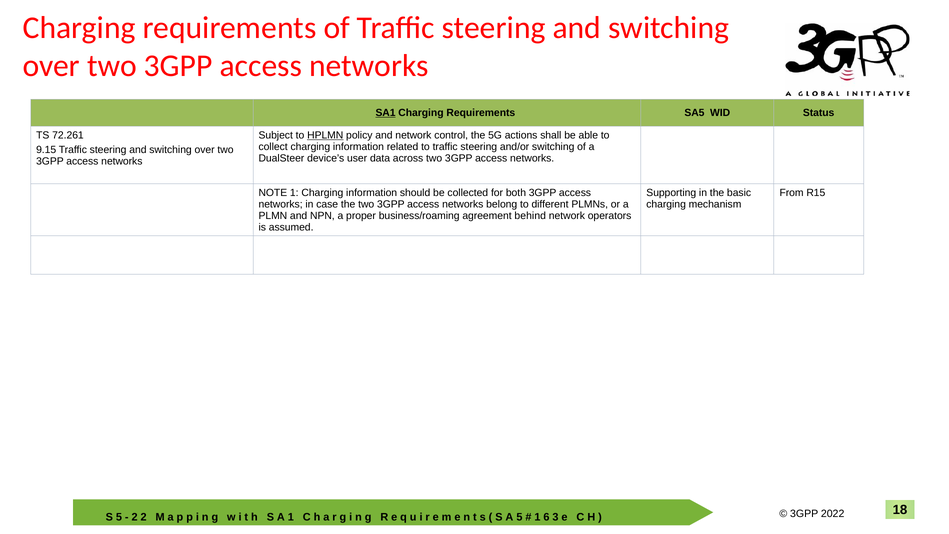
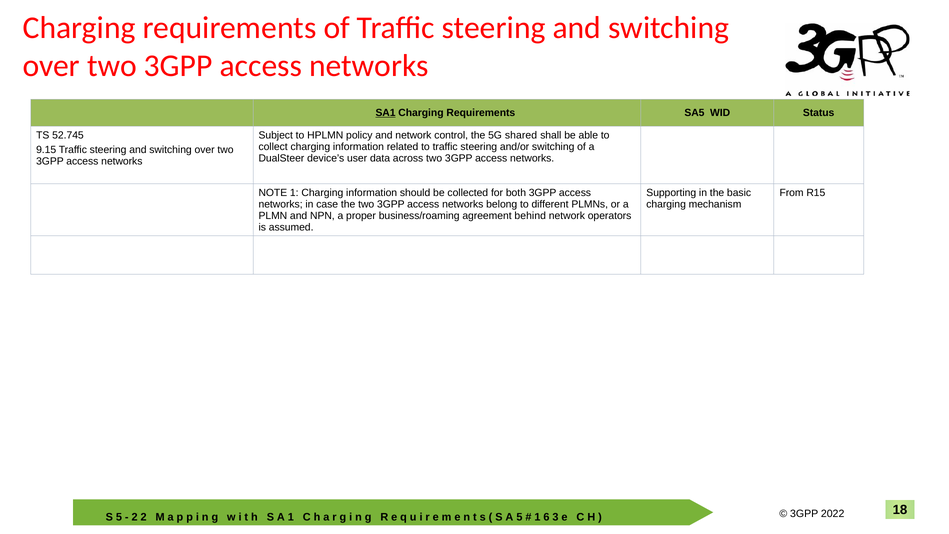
72.261: 72.261 -> 52.745 (68, 135)
HPLMN underline: present -> none (325, 135)
actions: actions -> shared (521, 135)
